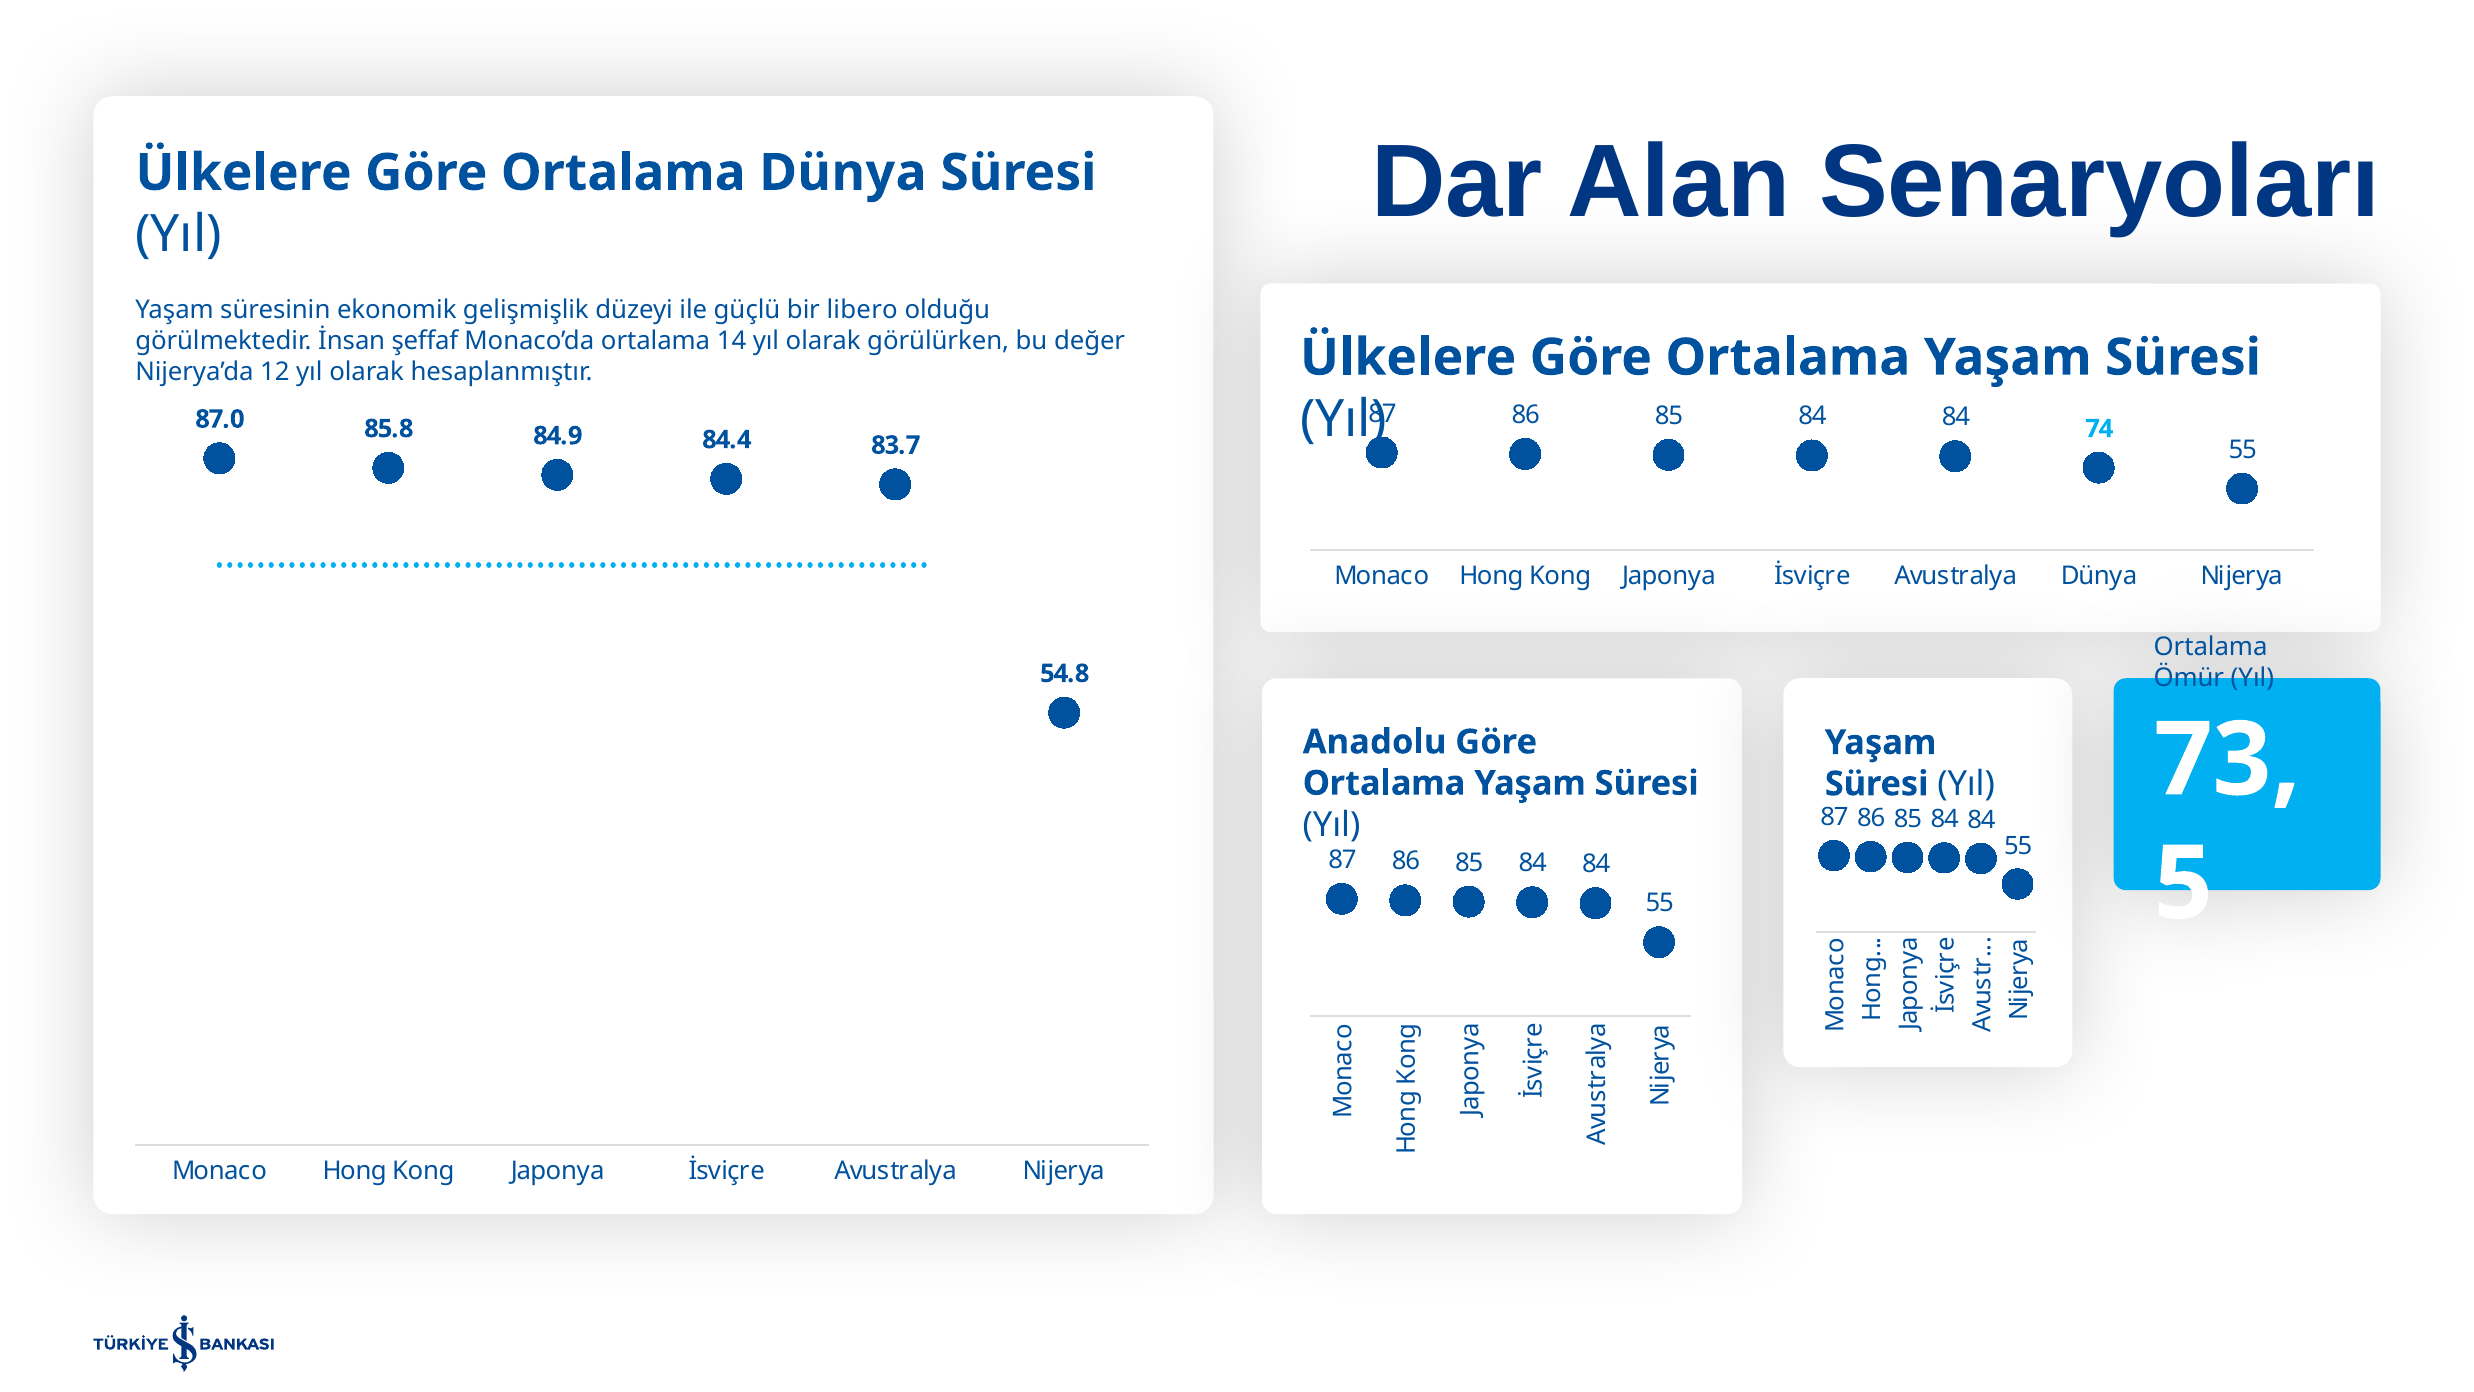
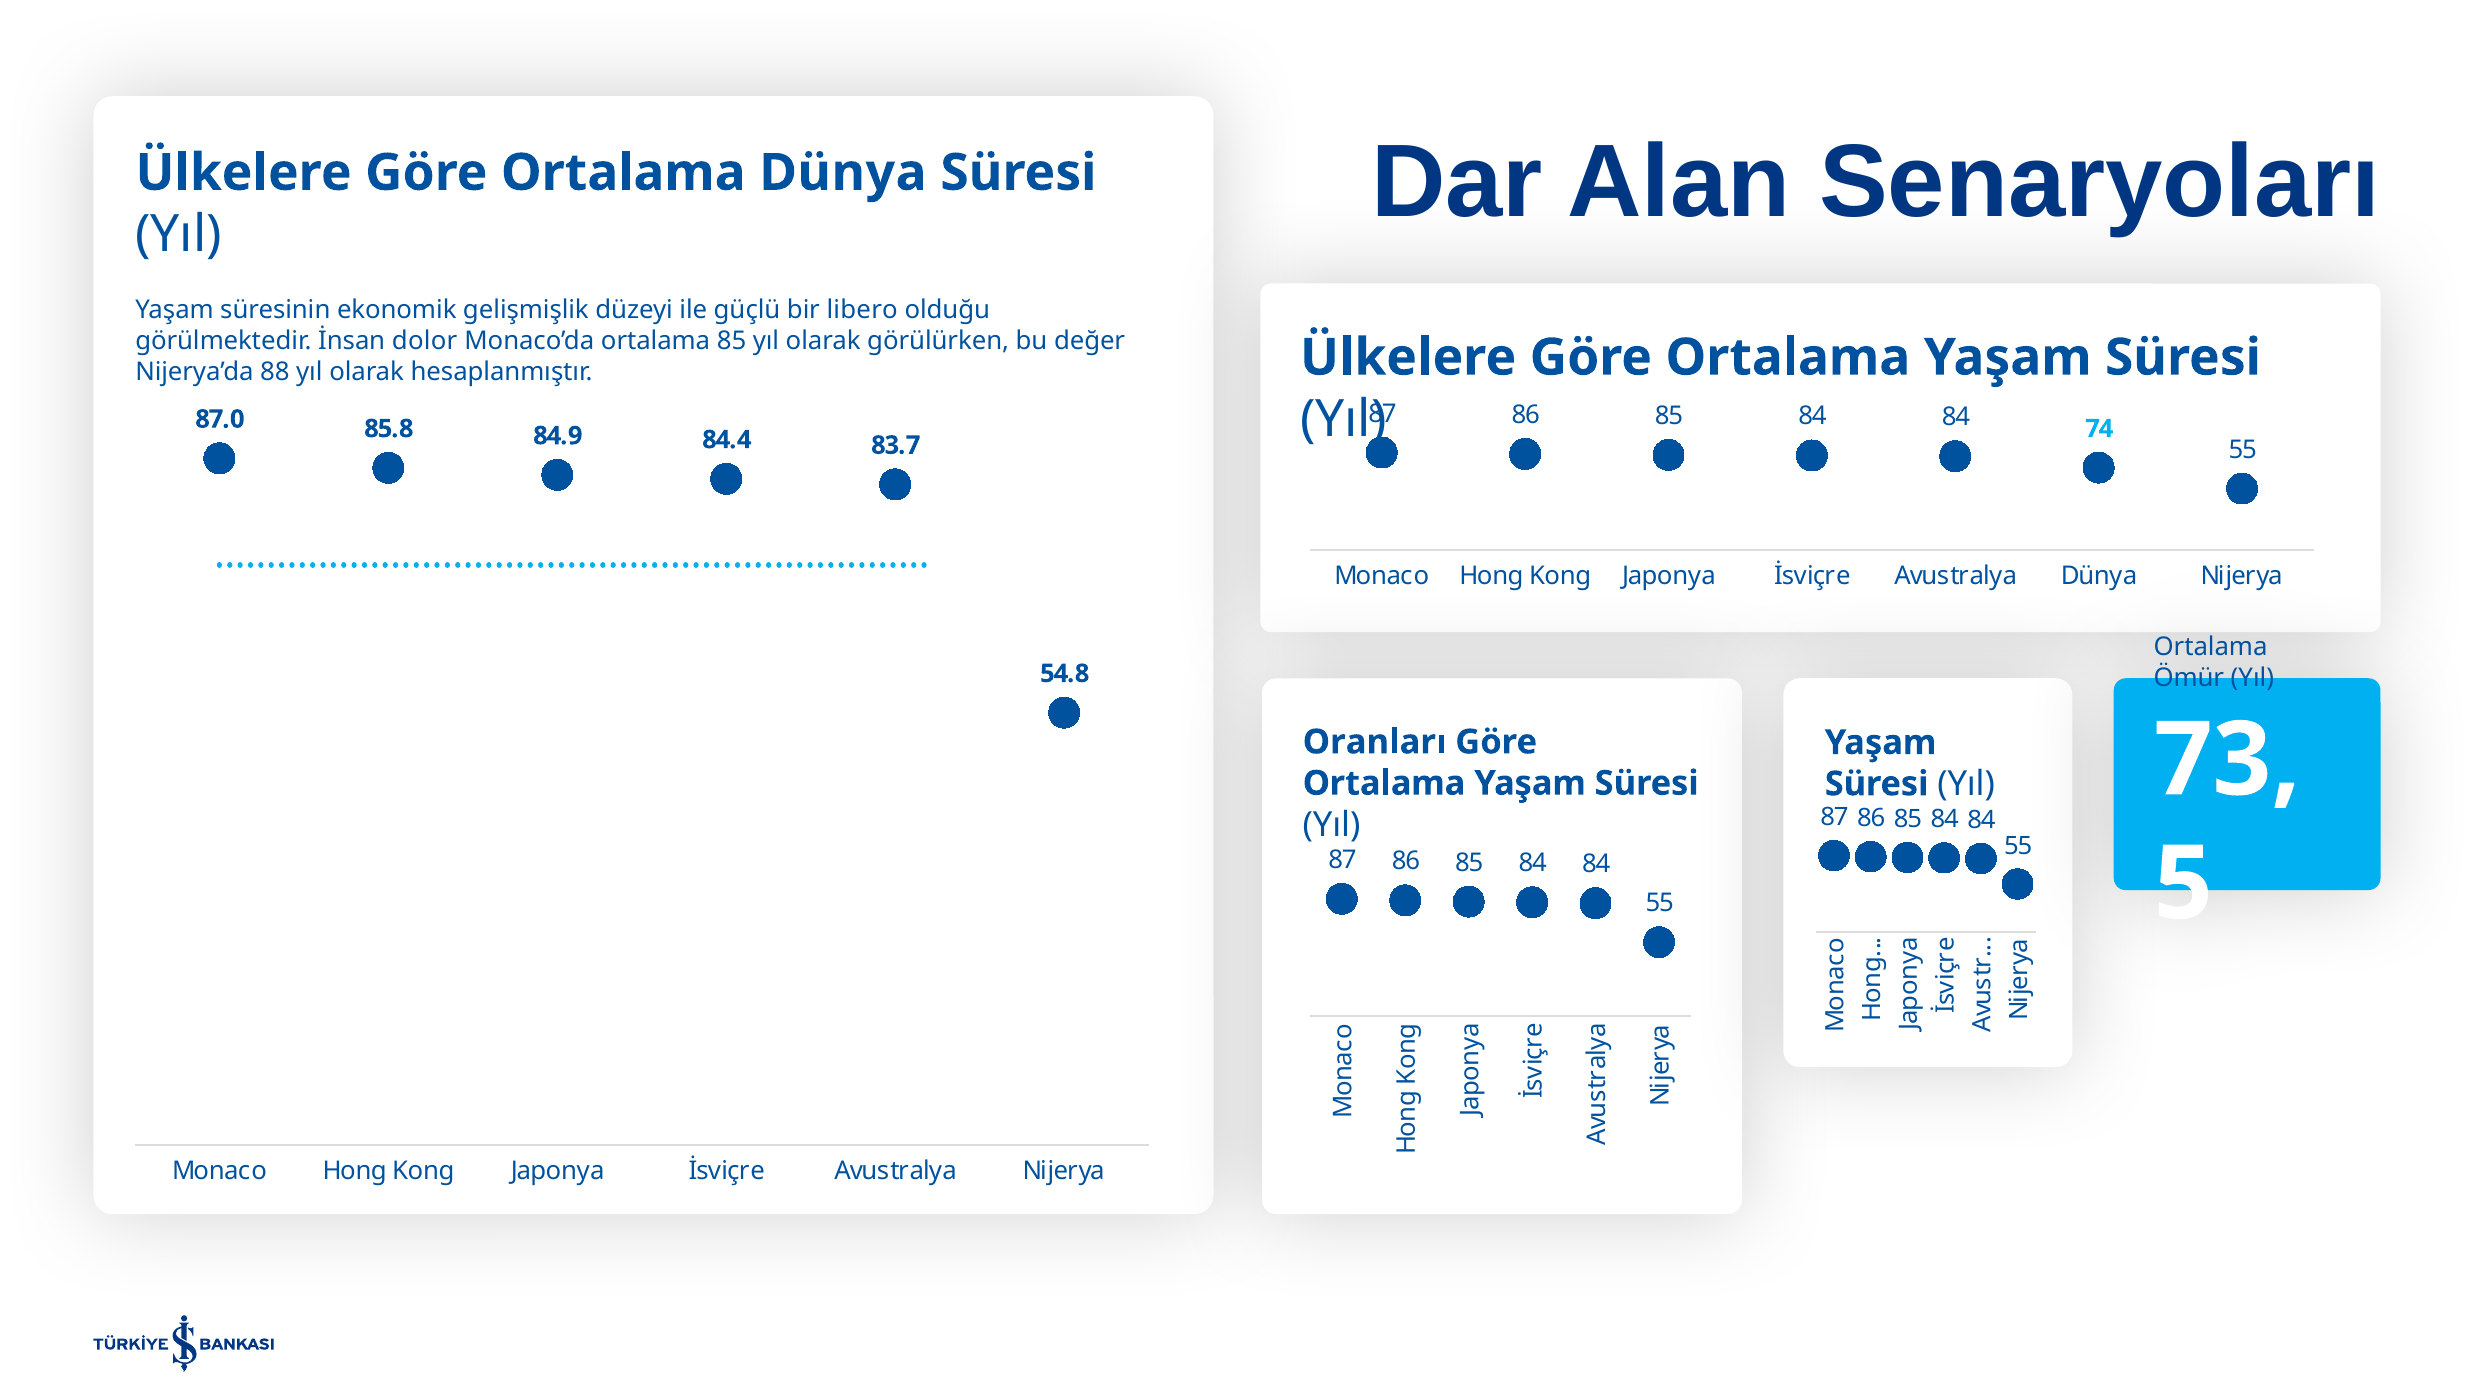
şeffaf: şeffaf -> dolor (425, 341)
ortalama 14: 14 -> 85 (732, 341)
12: 12 -> 88 (275, 372)
Anadolu: Anadolu -> Oranları (1375, 742)
